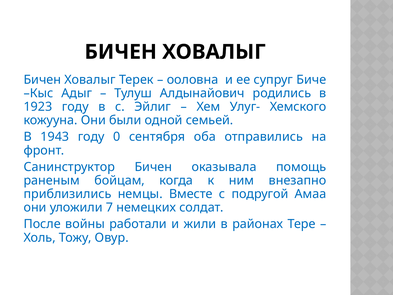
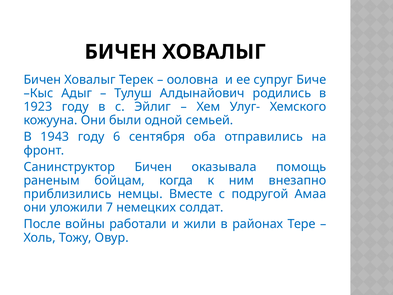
0: 0 -> 6 (117, 137)
